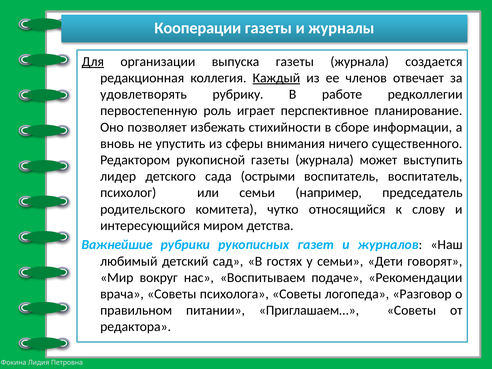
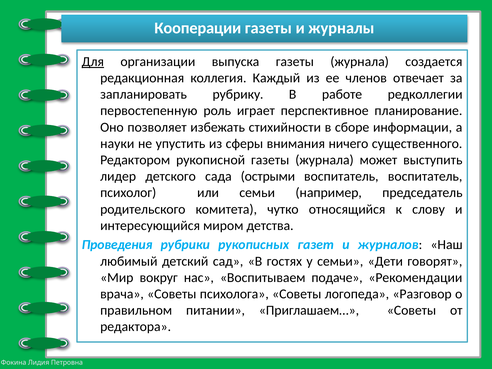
Каждый underline: present -> none (276, 78)
удовлетворять: удовлетворять -> запланировать (144, 94)
вновь: вновь -> науки (117, 144)
Важнейшие: Важнейшие -> Проведения (117, 245)
